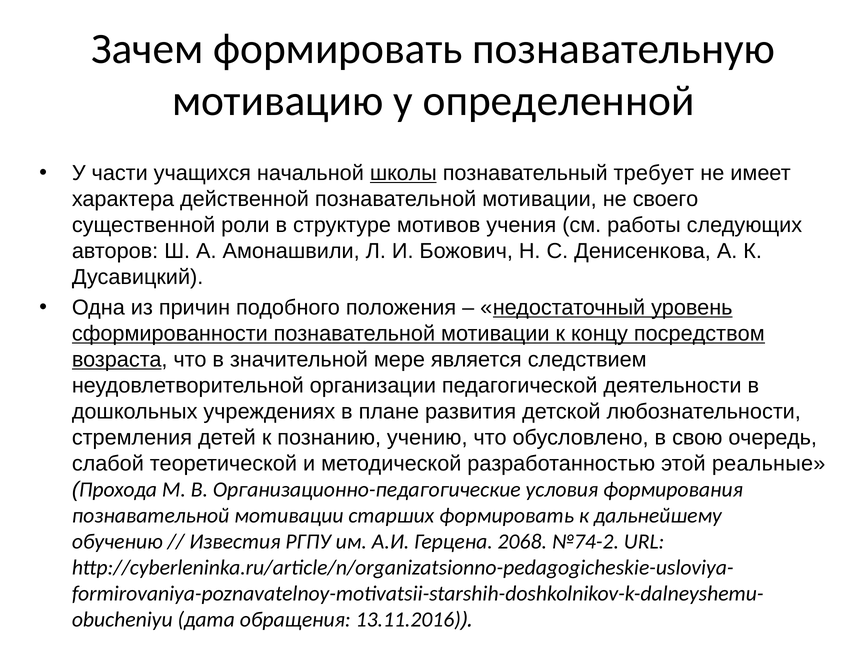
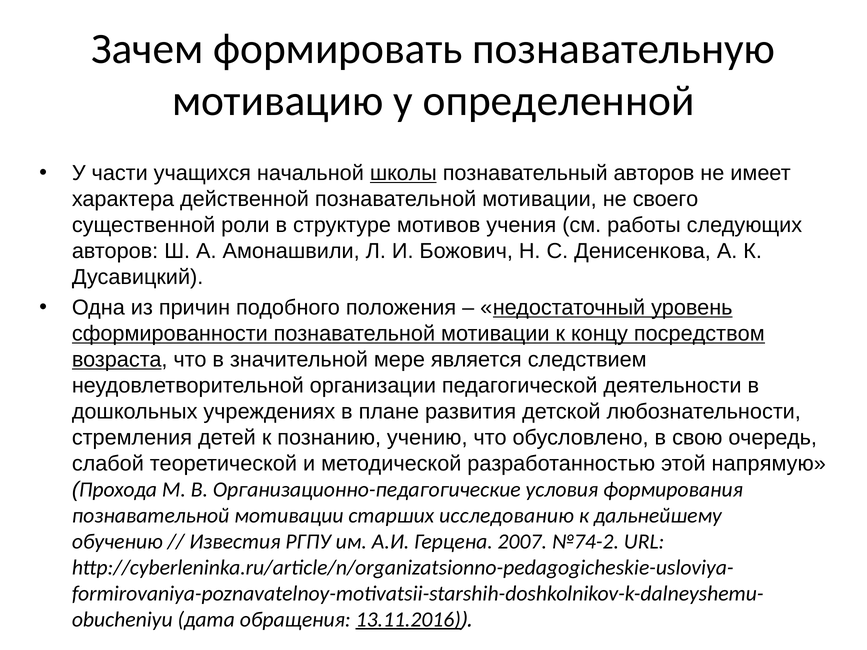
познавательный требует: требует -> авторов (654, 173)
реальные: реальные -> напрямую (769, 464)
старших формировать: формировать -> исследованию (506, 516)
2068: 2068 -> 2007 (522, 542)
13.11.2016 underline: none -> present (408, 620)
